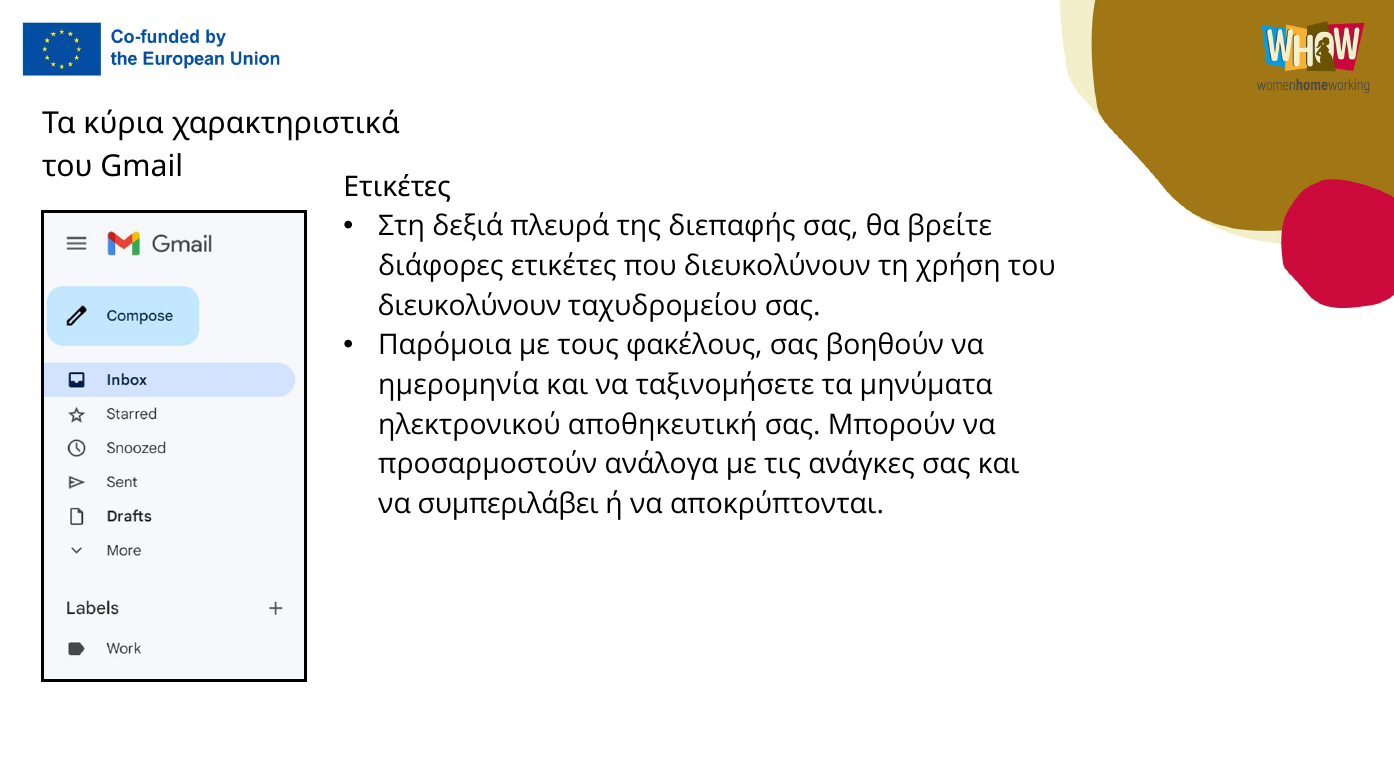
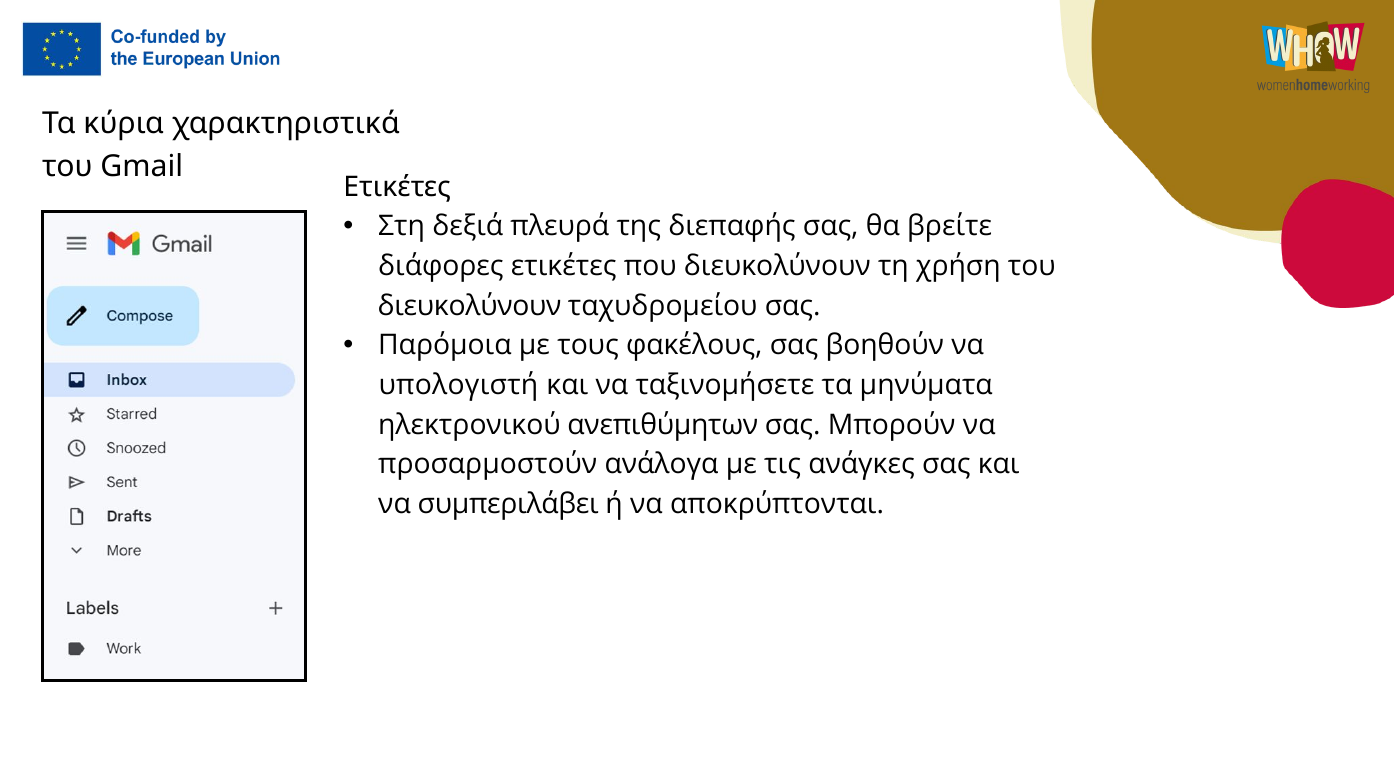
ημερομηνία: ημερομηνία -> υπολογιστή (458, 385)
αποθηκευτική: αποθηκευτική -> ανεπιθύμητων (663, 425)
